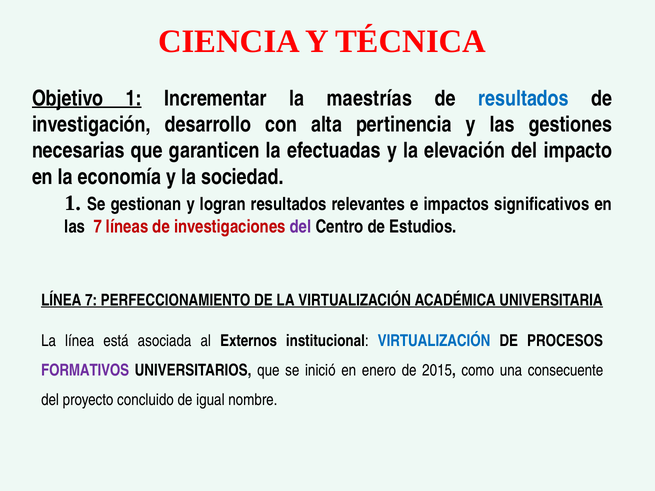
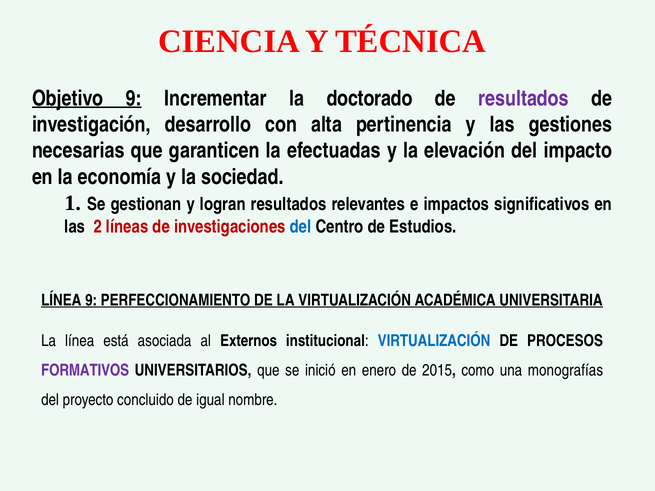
Objetivo 1: 1 -> 9 (134, 98)
maestrías: maestrías -> doctorado (370, 98)
resultados colour: blue -> purple (524, 98)
las 7: 7 -> 2 (98, 227)
del colour: purple -> blue (301, 227)
LÍNEA 7: 7 -> 9 (91, 301)
consecuente: consecuente -> monografías (565, 370)
